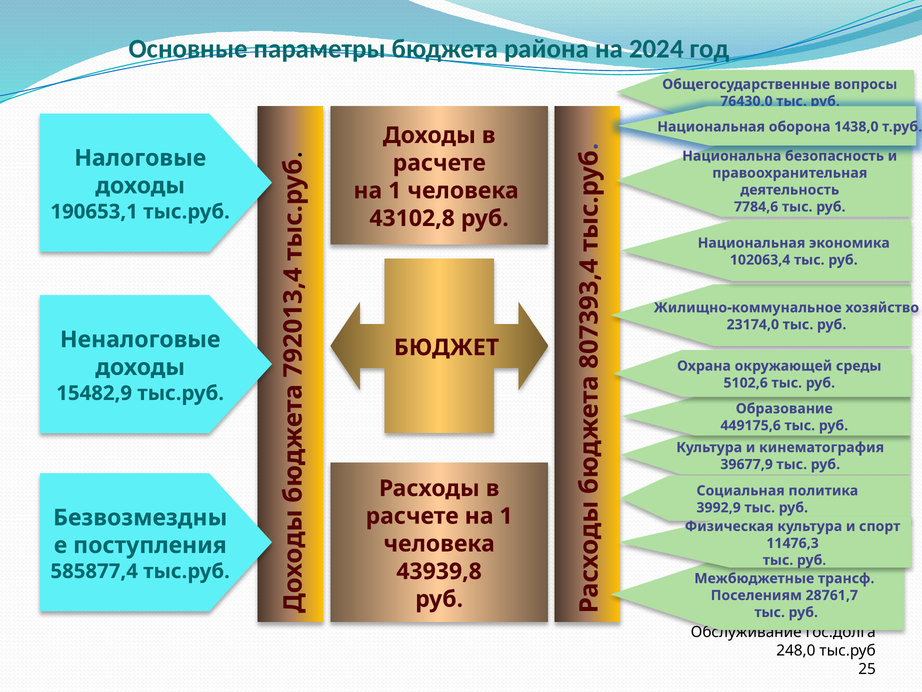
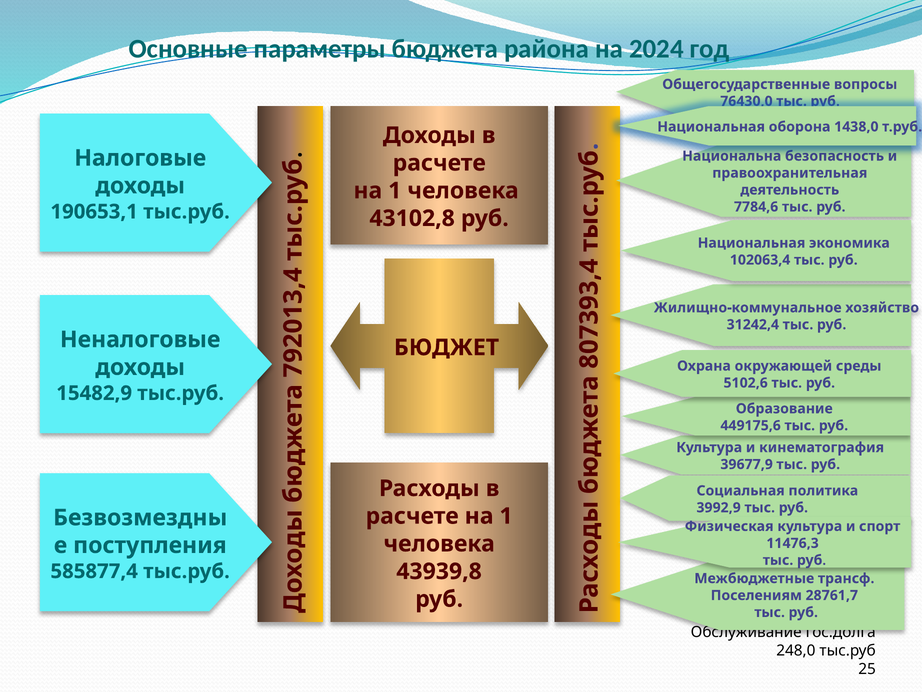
23174,0: 23174,0 -> 31242,4 (753, 324)
